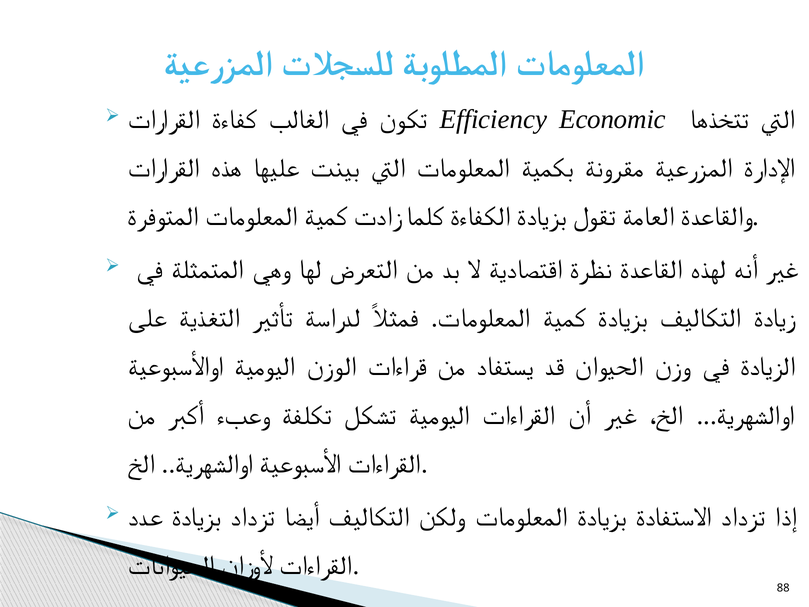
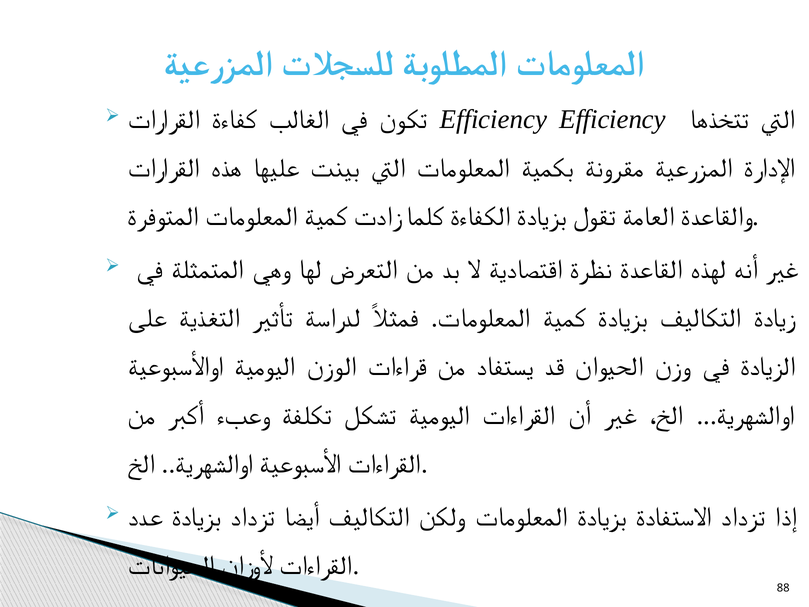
Efficiency Economic: Economic -> Efficiency (613, 119)
